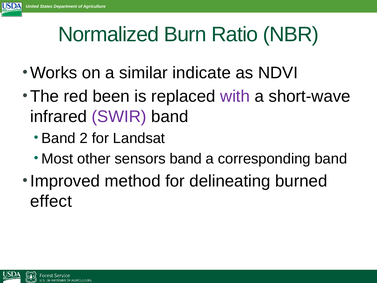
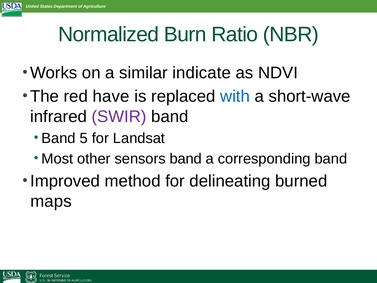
been: been -> have (111, 96)
with colour: purple -> blue (235, 96)
2: 2 -> 5 (84, 138)
effect: effect -> maps (51, 201)
